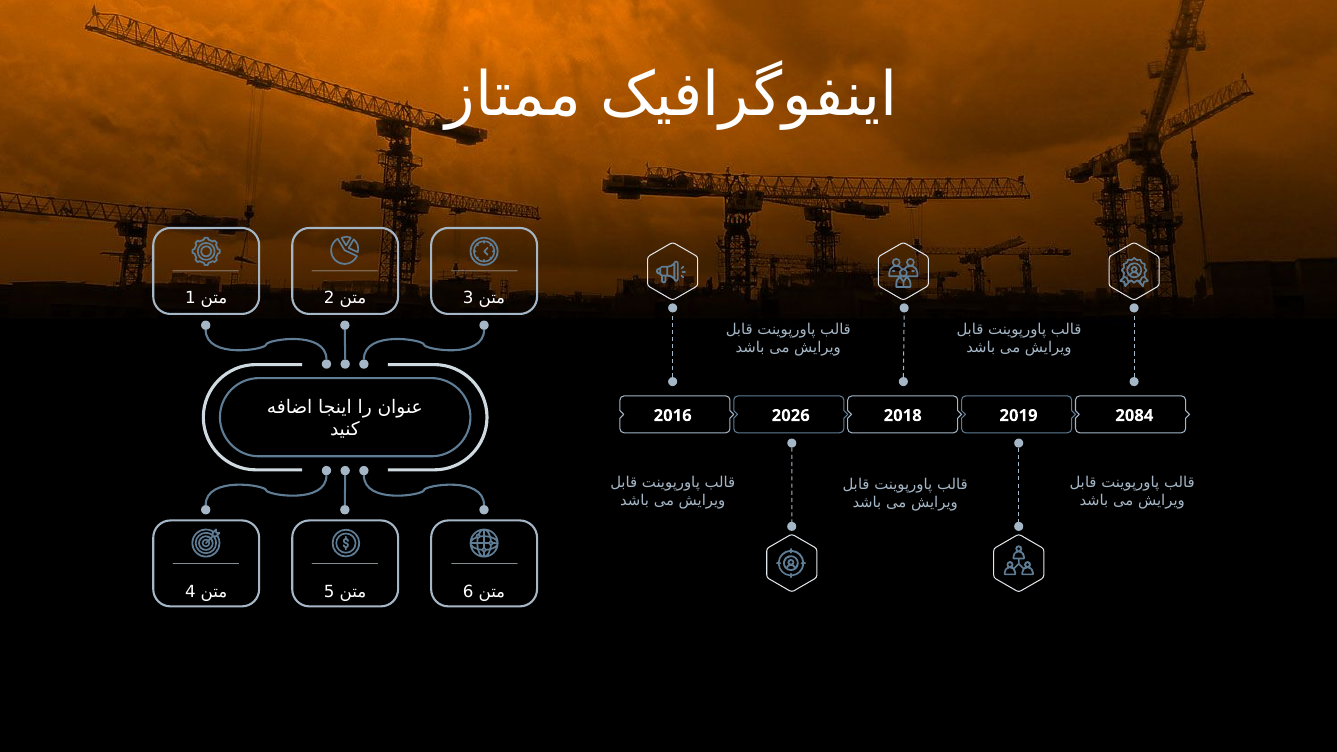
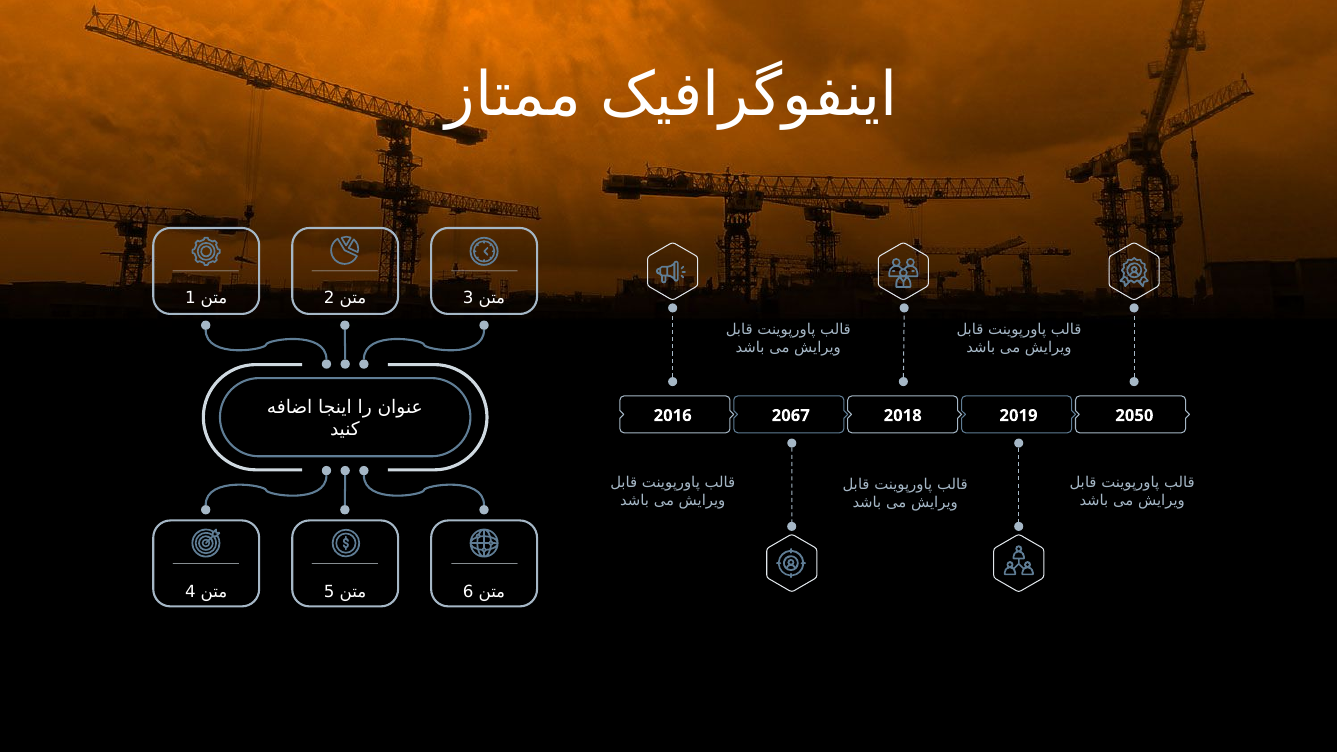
2026: 2026 -> 2067 (791, 416)
2084: 2084 -> 2050 (1134, 416)
